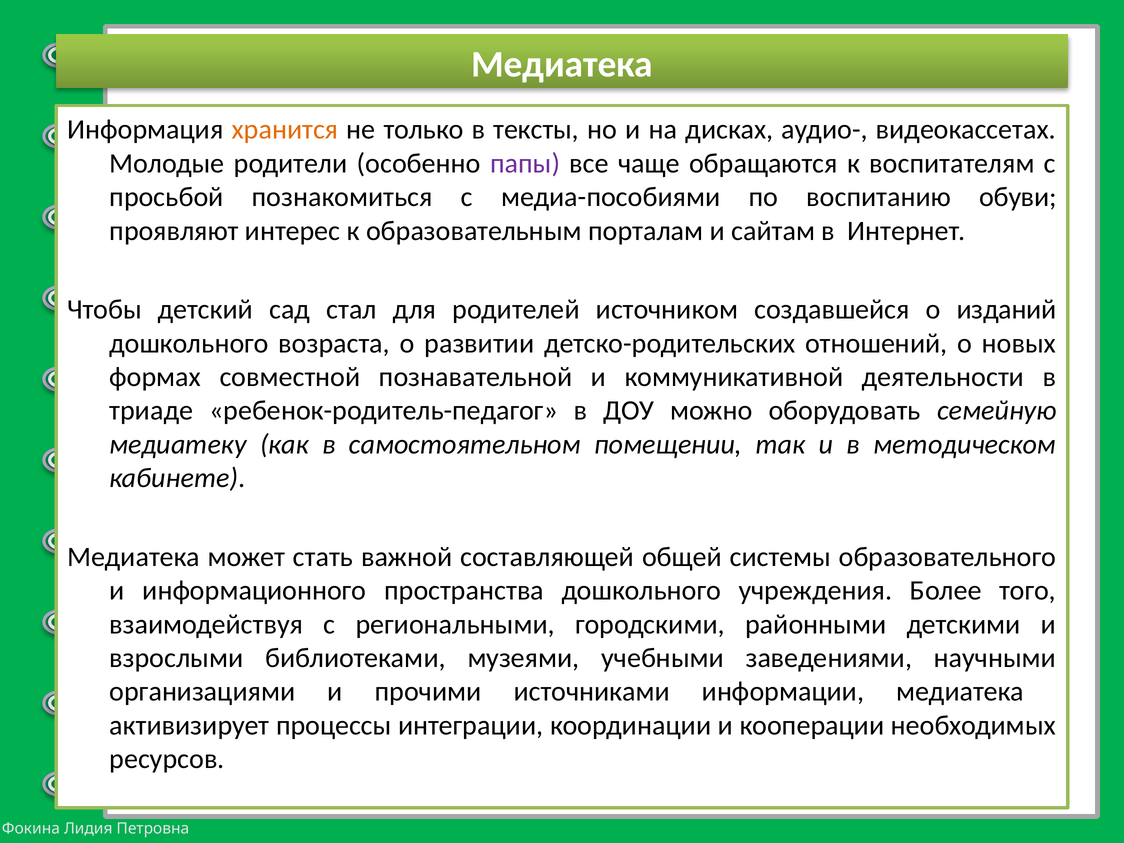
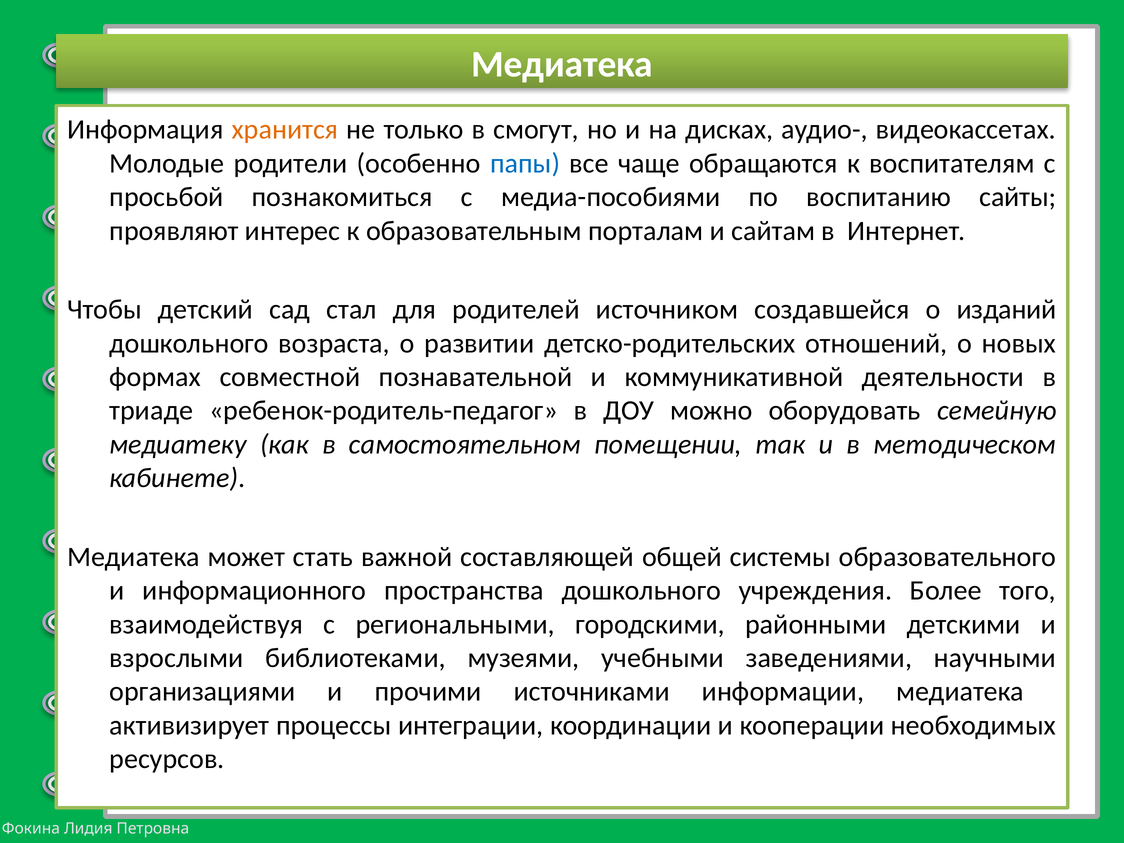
тексты: тексты -> смогут (536, 130)
папы colour: purple -> blue (525, 163)
обуви: обуви -> сайты (1018, 197)
